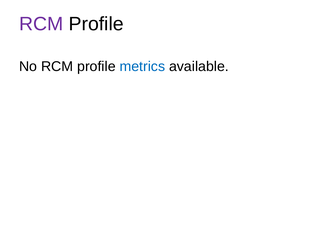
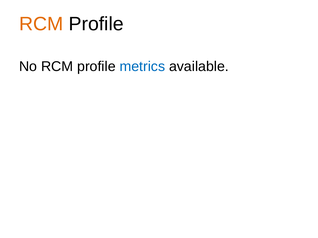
RCM colour: purple -> orange (41, 24)
